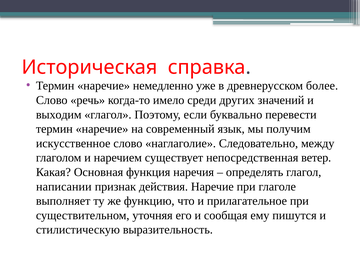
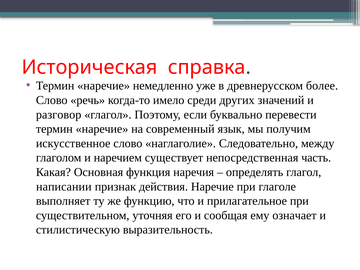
выходим: выходим -> разговор (59, 115)
ветер: ветер -> часть (316, 158)
пишутся: пишутся -> означает (295, 215)
